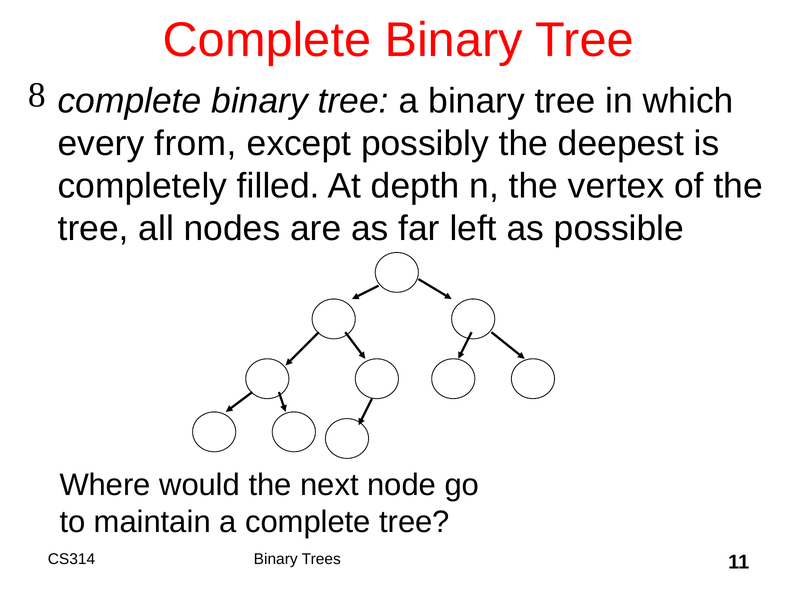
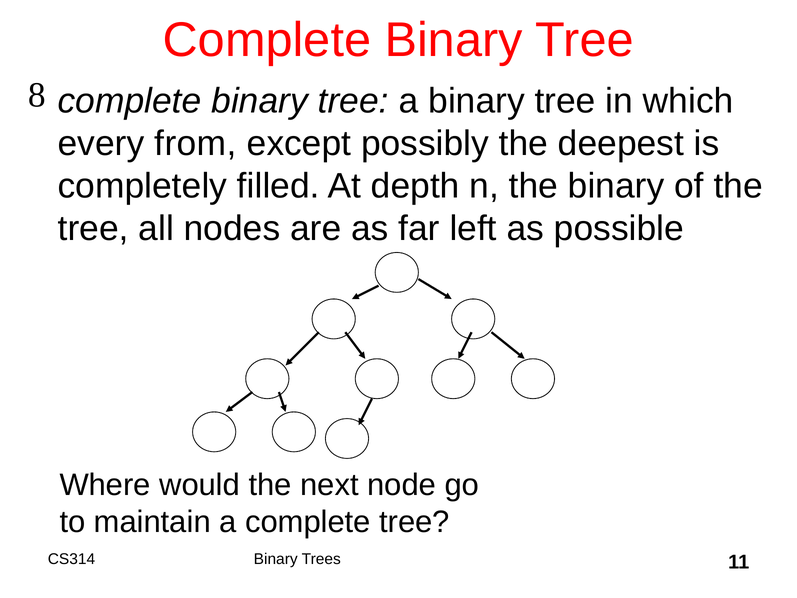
the vertex: vertex -> binary (616, 186)
